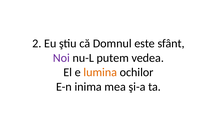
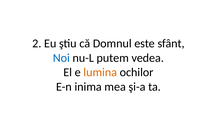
Noi colour: purple -> blue (61, 58)
